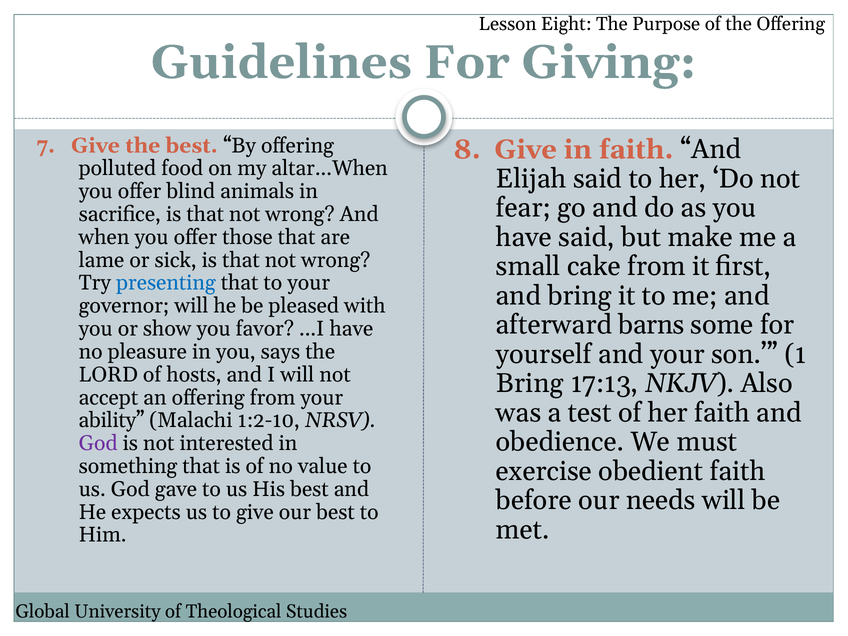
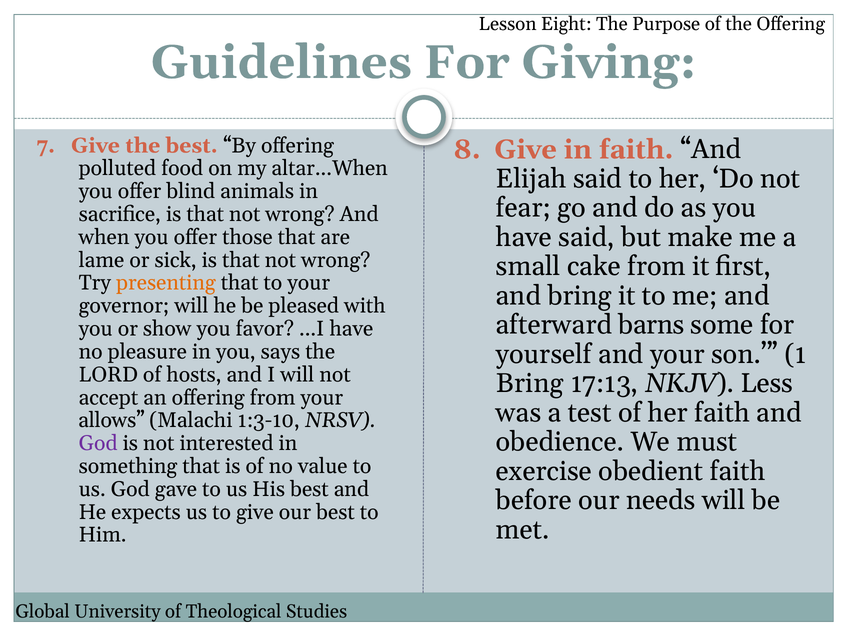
presenting colour: blue -> orange (166, 283)
Also: Also -> Less (767, 383)
ability: ability -> allows (112, 420)
1:2-10: 1:2-10 -> 1:3-10 (269, 420)
